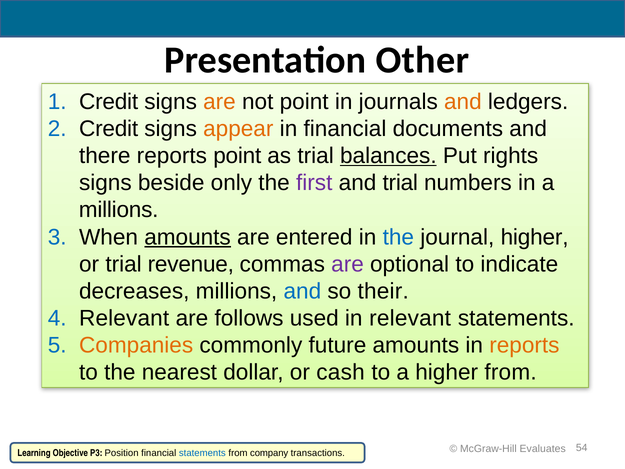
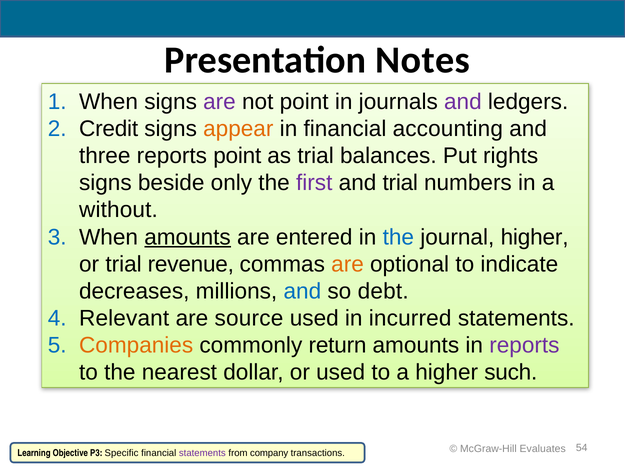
Other: Other -> Notes (423, 60)
Credit: Credit -> When (109, 102)
are colour: orange -> purple (219, 102)
and colour: orange -> purple (463, 102)
documents: documents -> accounting (448, 129)
there: there -> three (105, 156)
balances underline: present -> none (388, 156)
millions: millions -> without (118, 210)
are colour: purple -> orange (348, 264)
their: their -> debt (383, 291)
follows: follows -> source (249, 318)
in relevant: relevant -> incurred (410, 318)
future: future -> return (338, 345)
reports colour: orange -> purple (524, 345)
or cash: cash -> used (341, 372)
higher from: from -> such (511, 372)
Position: Position -> Specific (122, 453)
statements colour: blue -> purple (202, 453)
